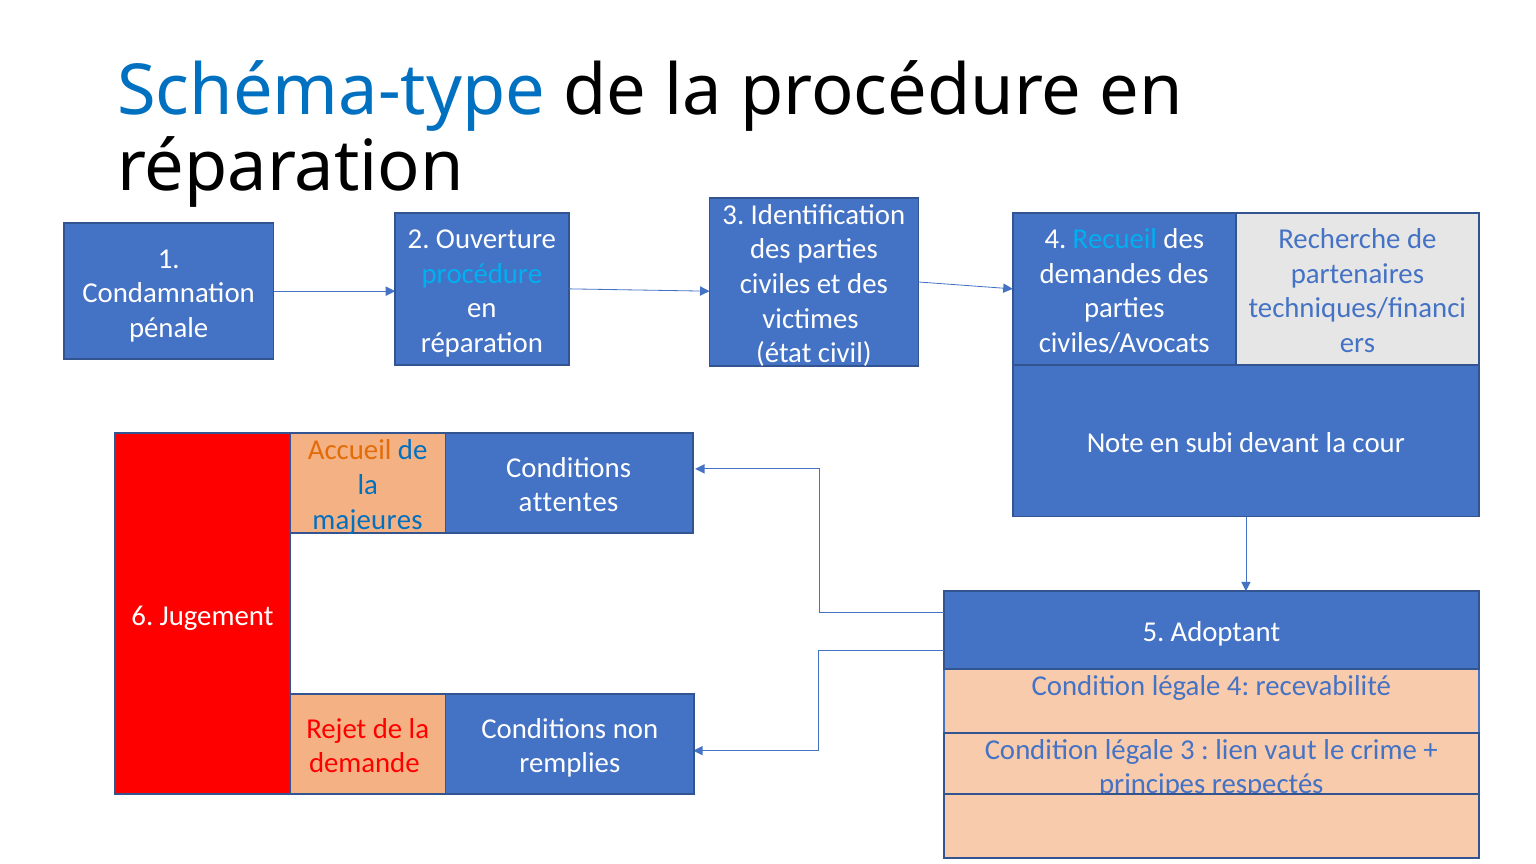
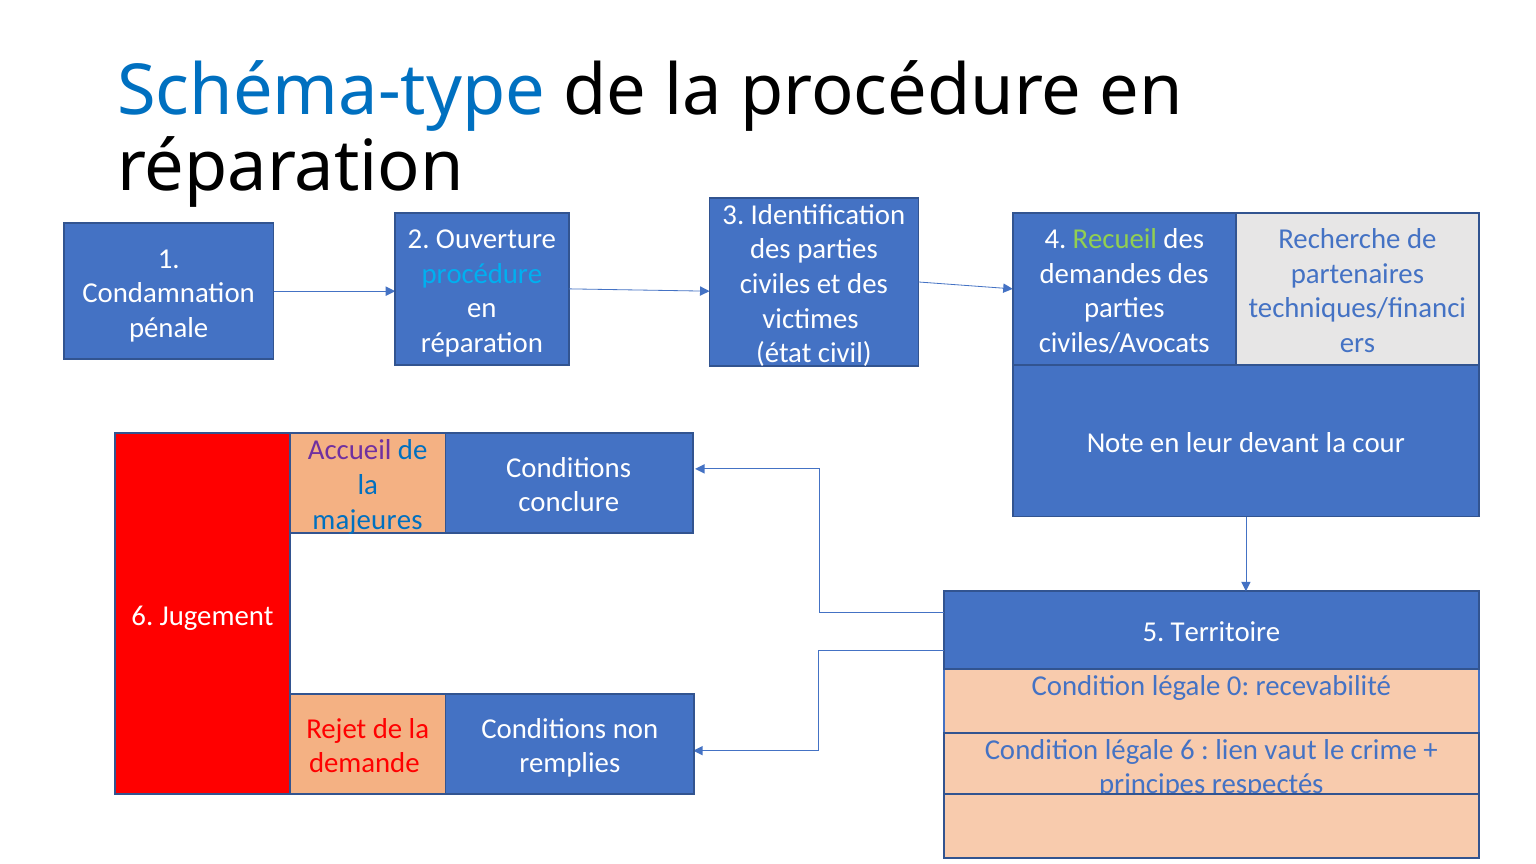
Recueil colour: light blue -> light green (1115, 239)
subi: subi -> leur (1209, 443)
Accueil colour: orange -> purple (350, 450)
attentes: attentes -> conclure (569, 502)
Adoptant: Adoptant -> Territoire (1225, 632)
légale 4: 4 -> 0 (1238, 686)
3: 3 -> 6 (1187, 750)
